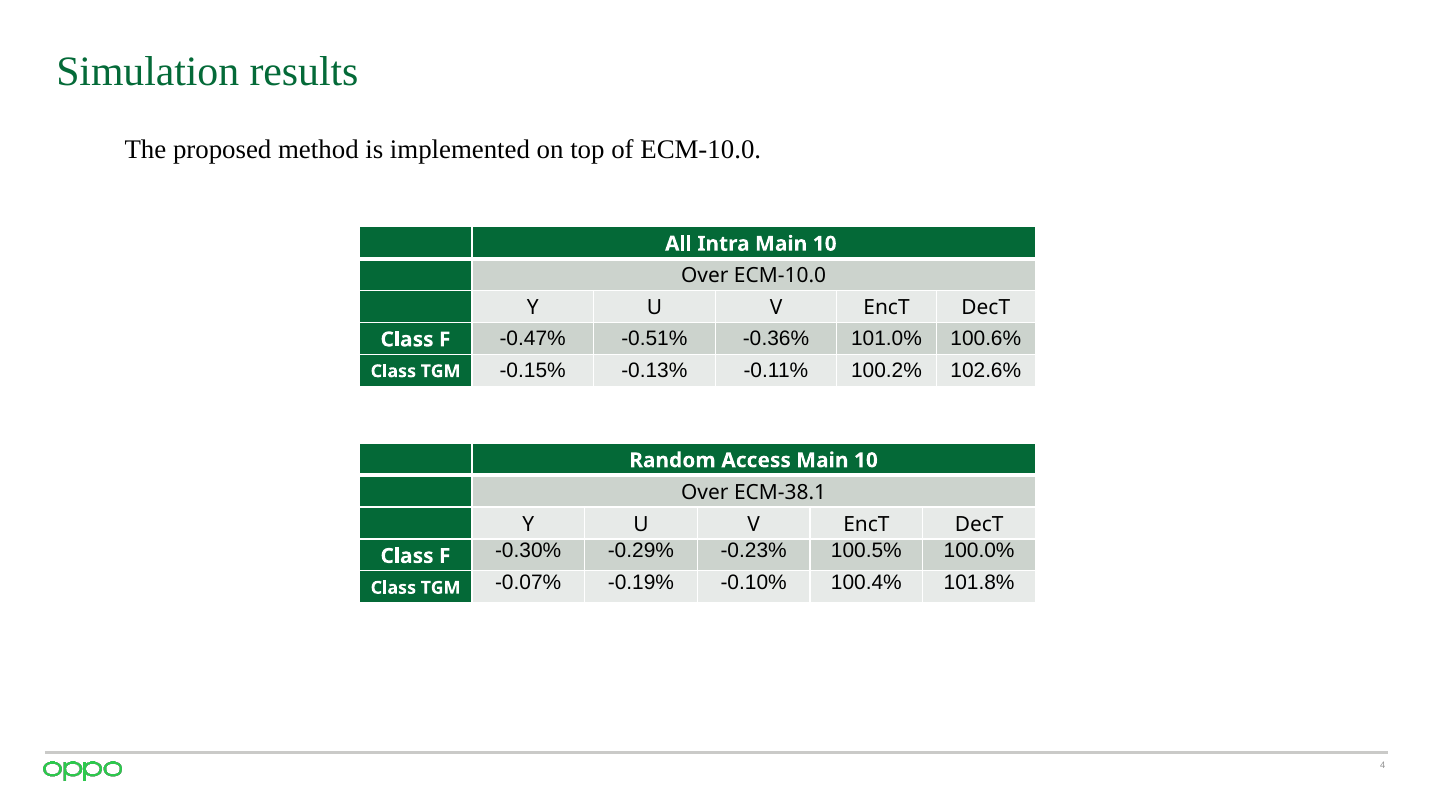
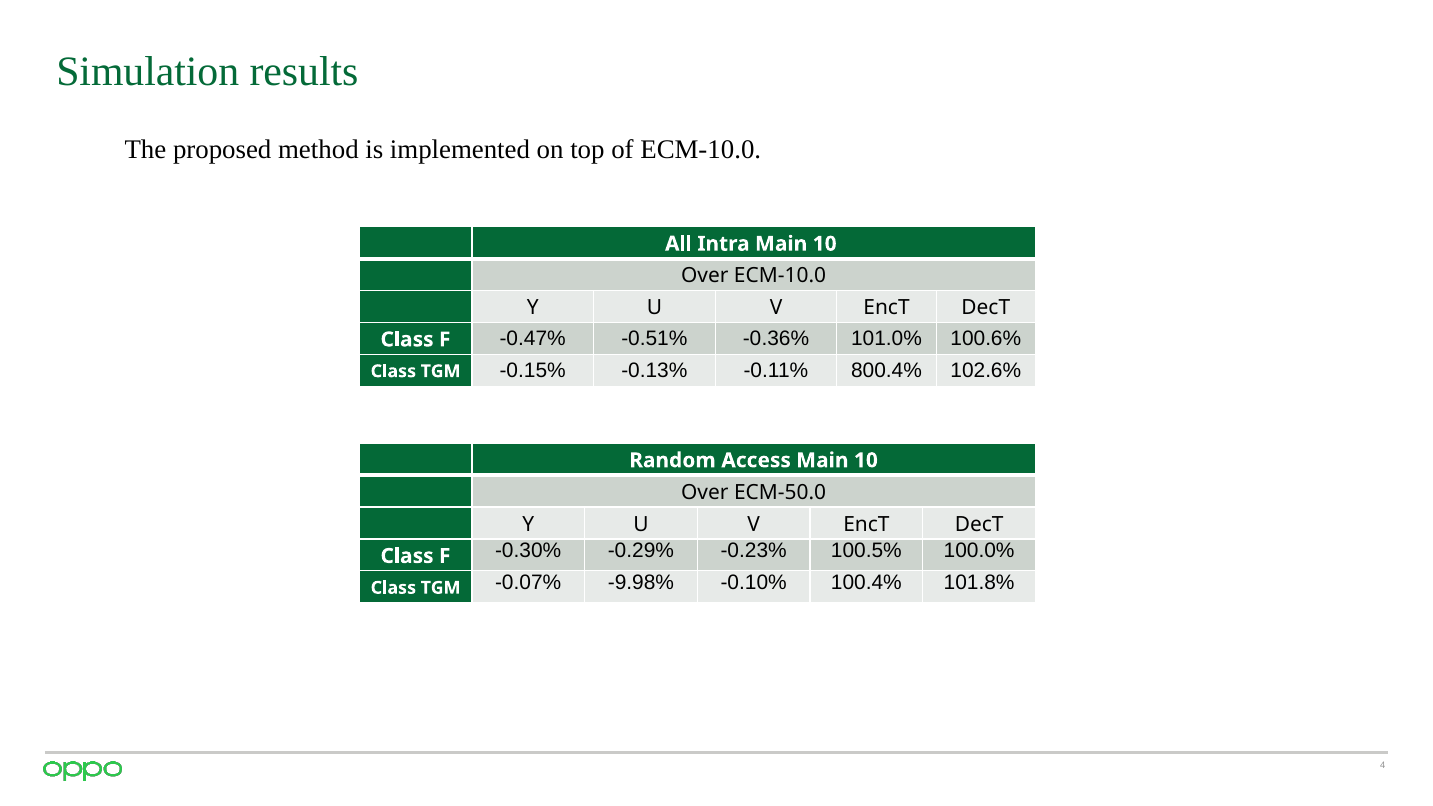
100.2%: 100.2% -> 800.4% (886, 371)
ECM-38.1: ECM-38.1 -> ECM-50.0 (780, 492)
-0.19%: -0.19% -> -9.98% (641, 583)
